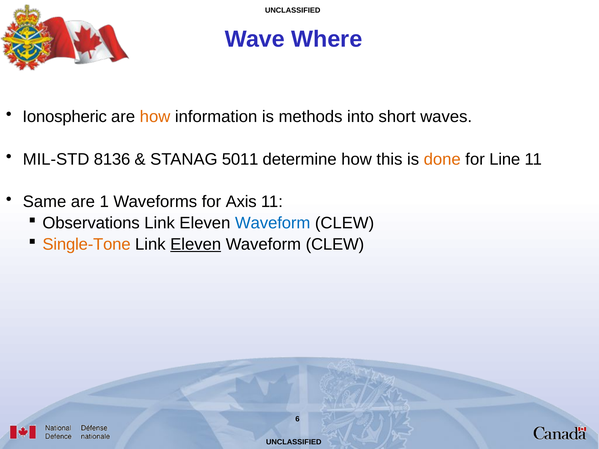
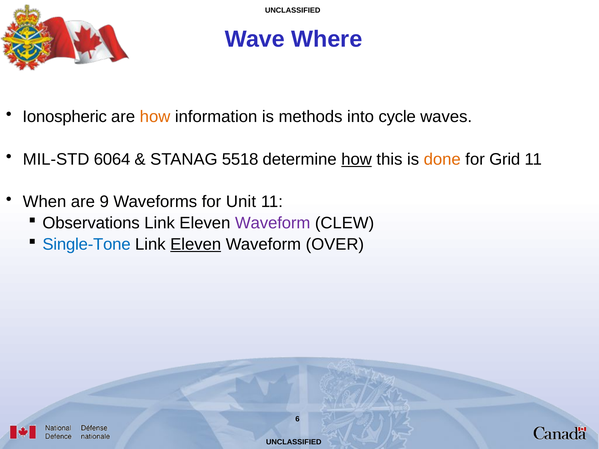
short: short -> cycle (397, 117)
8136: 8136 -> 6064 (112, 159)
5011: 5011 -> 5518 (240, 159)
how underline: none -> present (357, 159)
Line: Line -> Grid (505, 159)
Same: Same -> When (45, 202)
1: 1 -> 9 (104, 202)
Axis: Axis -> Unit (241, 202)
Waveform colour: blue -> purple (273, 223)
Single-Tone colour: orange -> blue (87, 244)
CLEW: CLEW -> OVER (335, 244)
